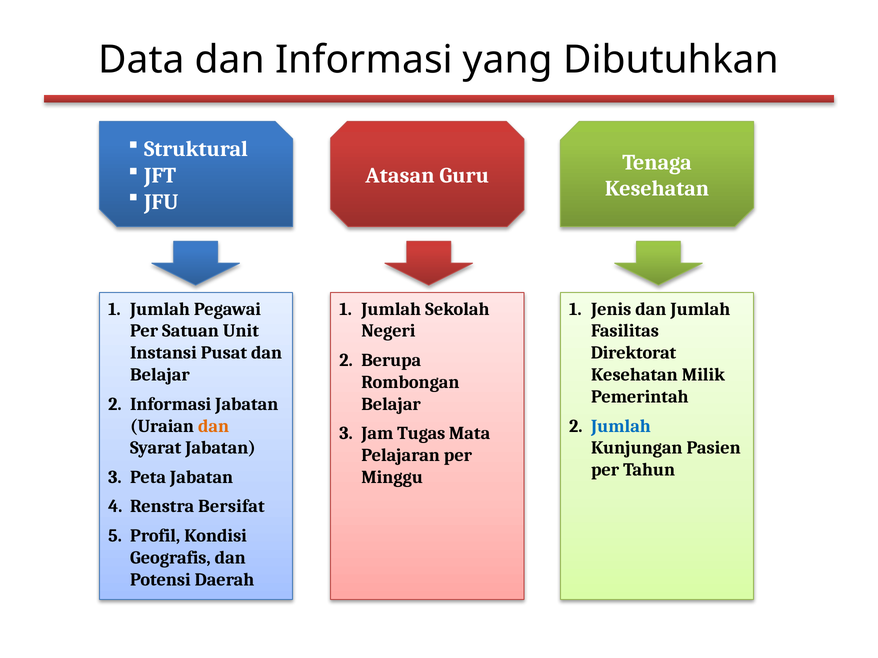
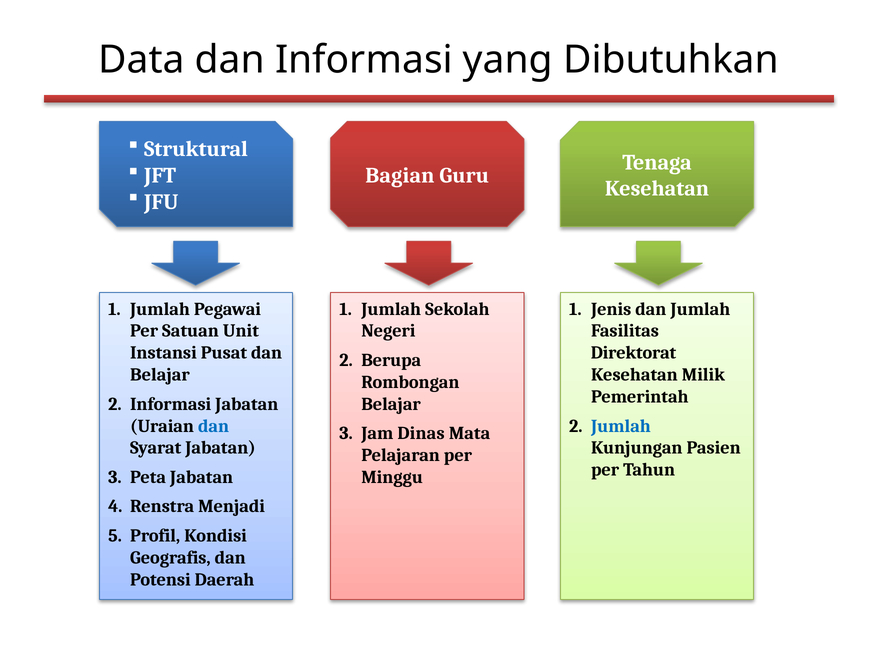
Atasan: Atasan -> Bagian (400, 176)
dan colour: orange -> blue (214, 426)
Tugas: Tugas -> Dinas (421, 434)
Bersifat: Bersifat -> Menjadi (232, 507)
